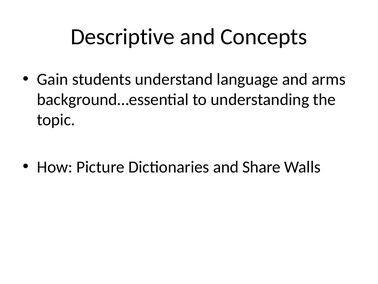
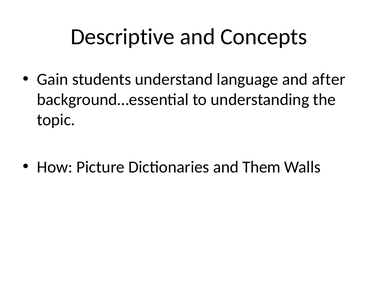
arms: arms -> after (329, 79)
Share: Share -> Them (261, 167)
